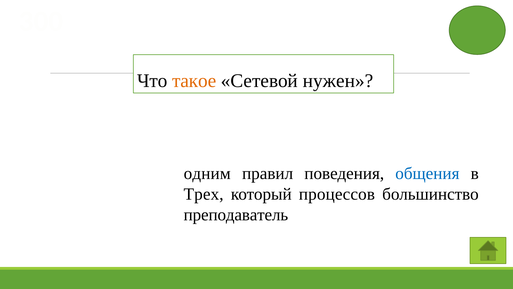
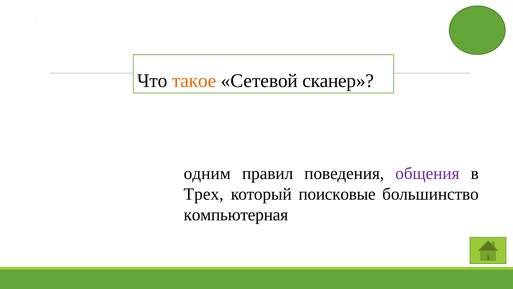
нужен: нужен -> сканер (338, 81)
общения colour: blue -> purple (427, 173)
процессов: процессов -> поисковые (337, 194)
преподаватель: преподаватель -> компьютерная (236, 214)
